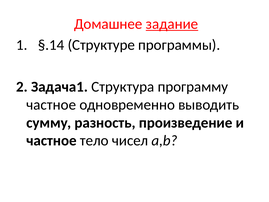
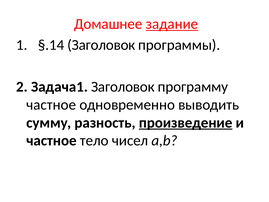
§.14 Структуре: Структуре -> Заголовок (101, 45)
Задача1 Структура: Структура -> Заголовок (123, 87)
произведение underline: none -> present (186, 123)
